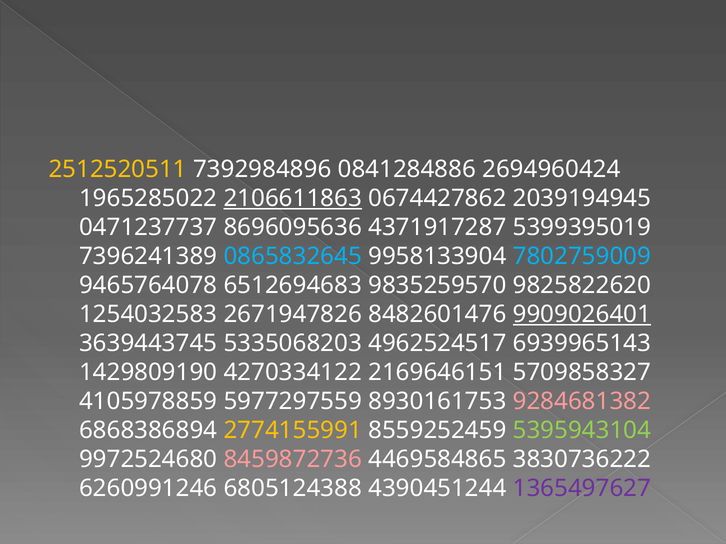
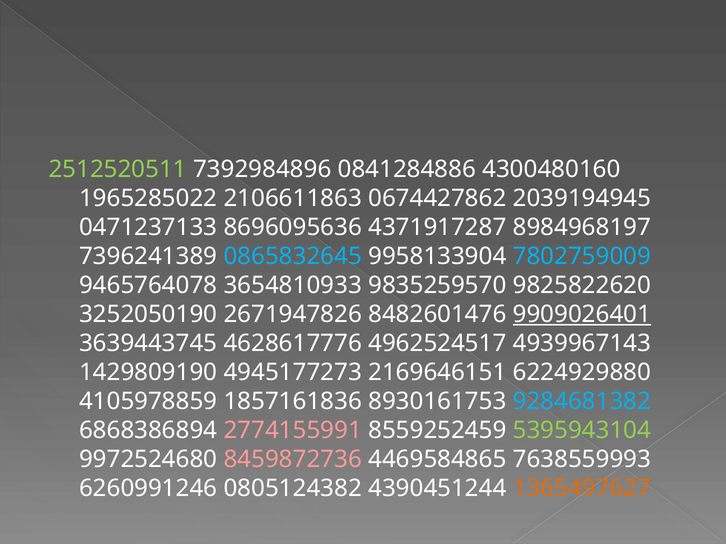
2512520511 colour: yellow -> light green (118, 169)
2694960424: 2694960424 -> 4300480160 (551, 169)
2106611863 underline: present -> none (293, 198)
0471237737: 0471237737 -> 0471237133 (148, 227)
5399395019: 5399395019 -> 8984968197 (582, 227)
6512694683: 6512694683 -> 3654810933 (293, 285)
1254032583: 1254032583 -> 3252050190 (148, 314)
5335068203: 5335068203 -> 4628617776 (293, 344)
6939965143: 6939965143 -> 4939967143 (582, 344)
4270334122: 4270334122 -> 4945177273 (293, 373)
5709858327: 5709858327 -> 6224929880 (582, 373)
5977297559: 5977297559 -> 1857161836 (293, 402)
9284681382 colour: pink -> light blue (582, 402)
2774155991 colour: yellow -> pink (293, 431)
3830736222: 3830736222 -> 7638559993 (582, 460)
6805124388: 6805124388 -> 0805124382 (293, 489)
1365497627 colour: purple -> orange (582, 489)
